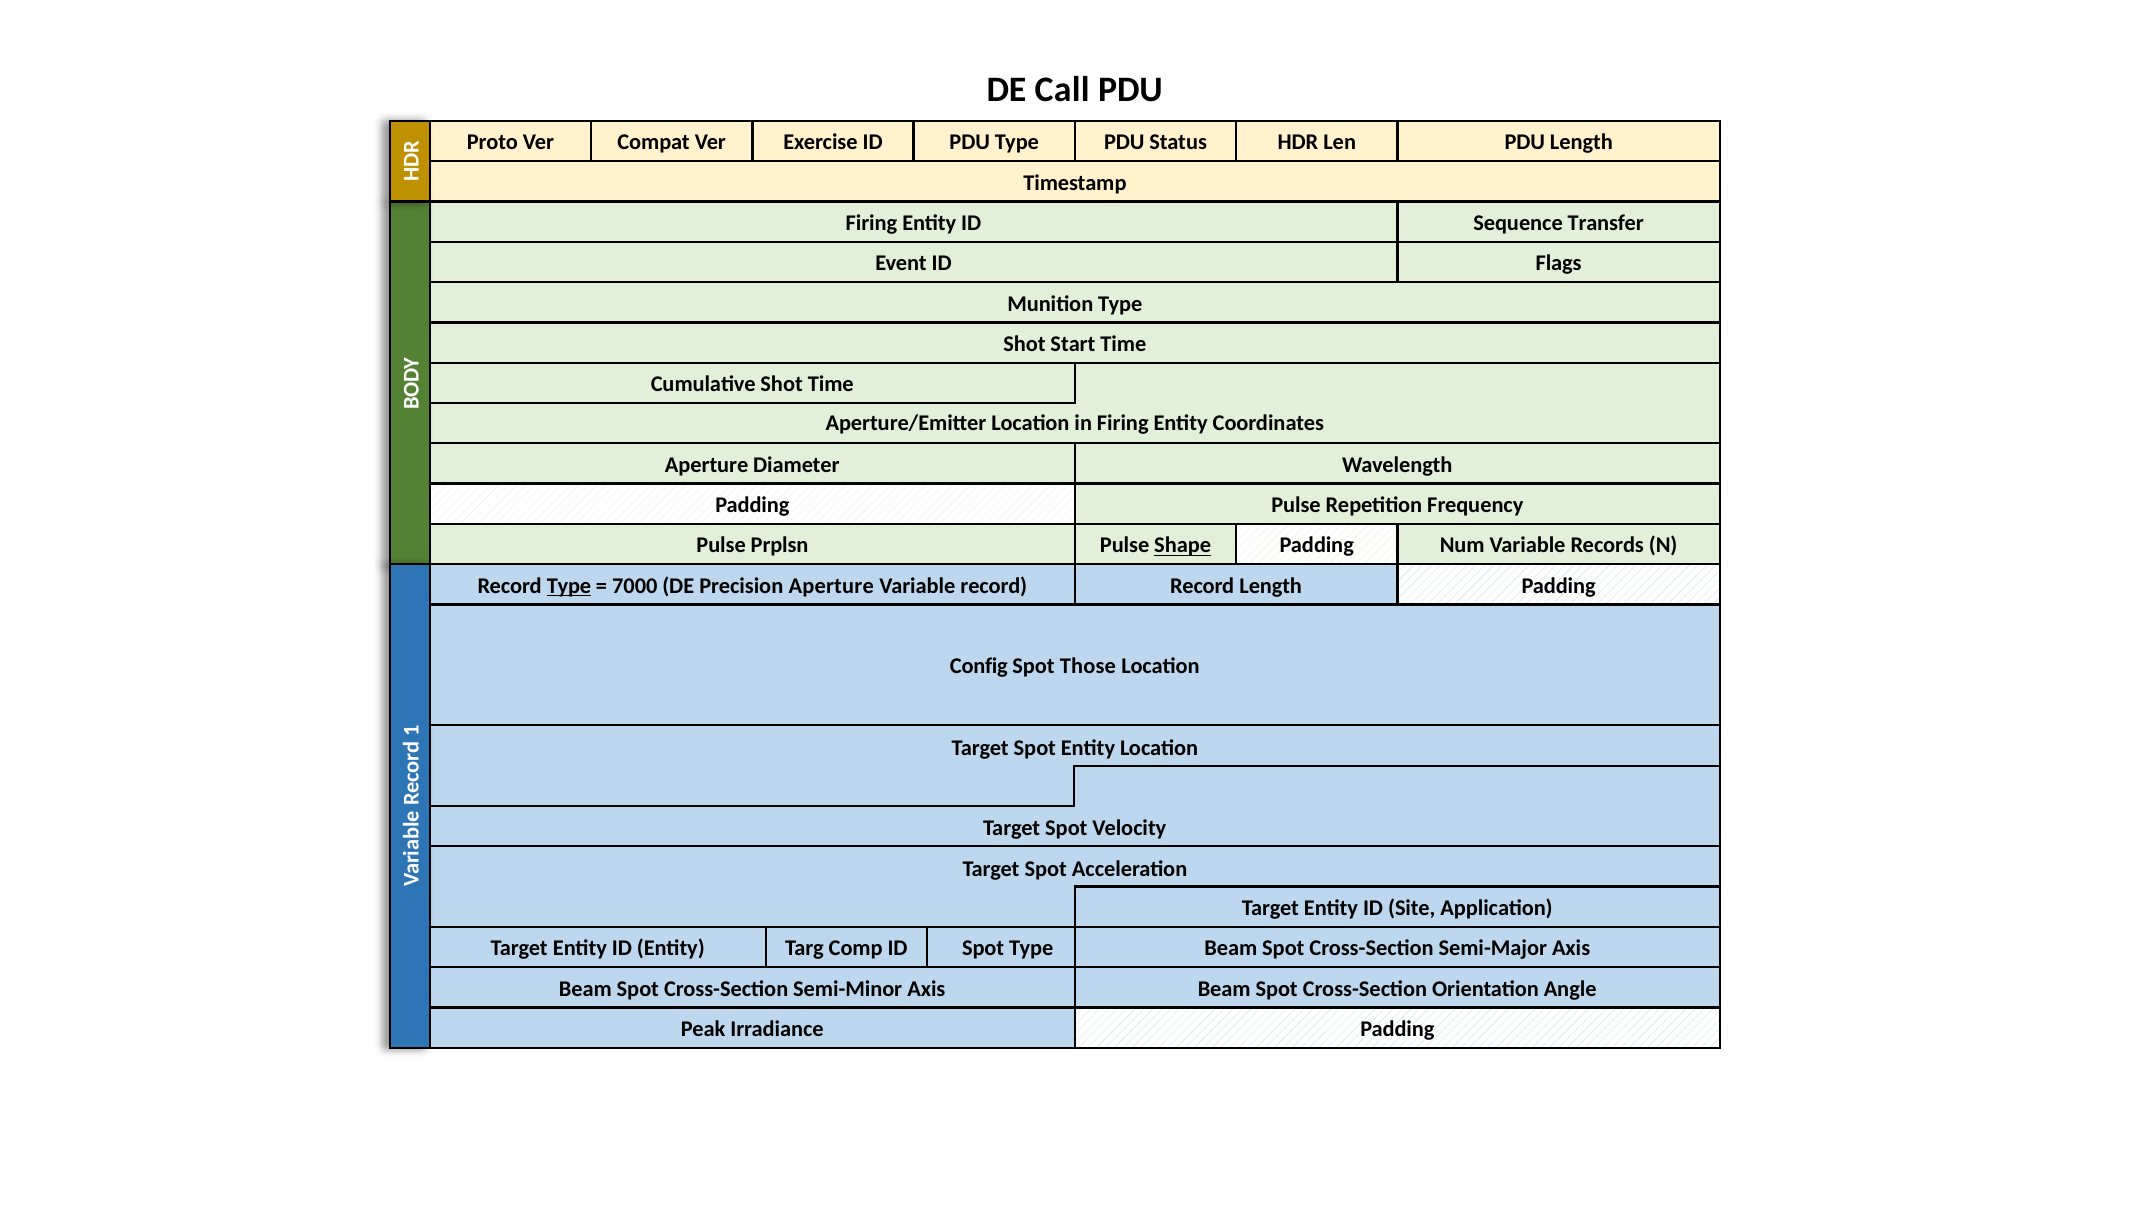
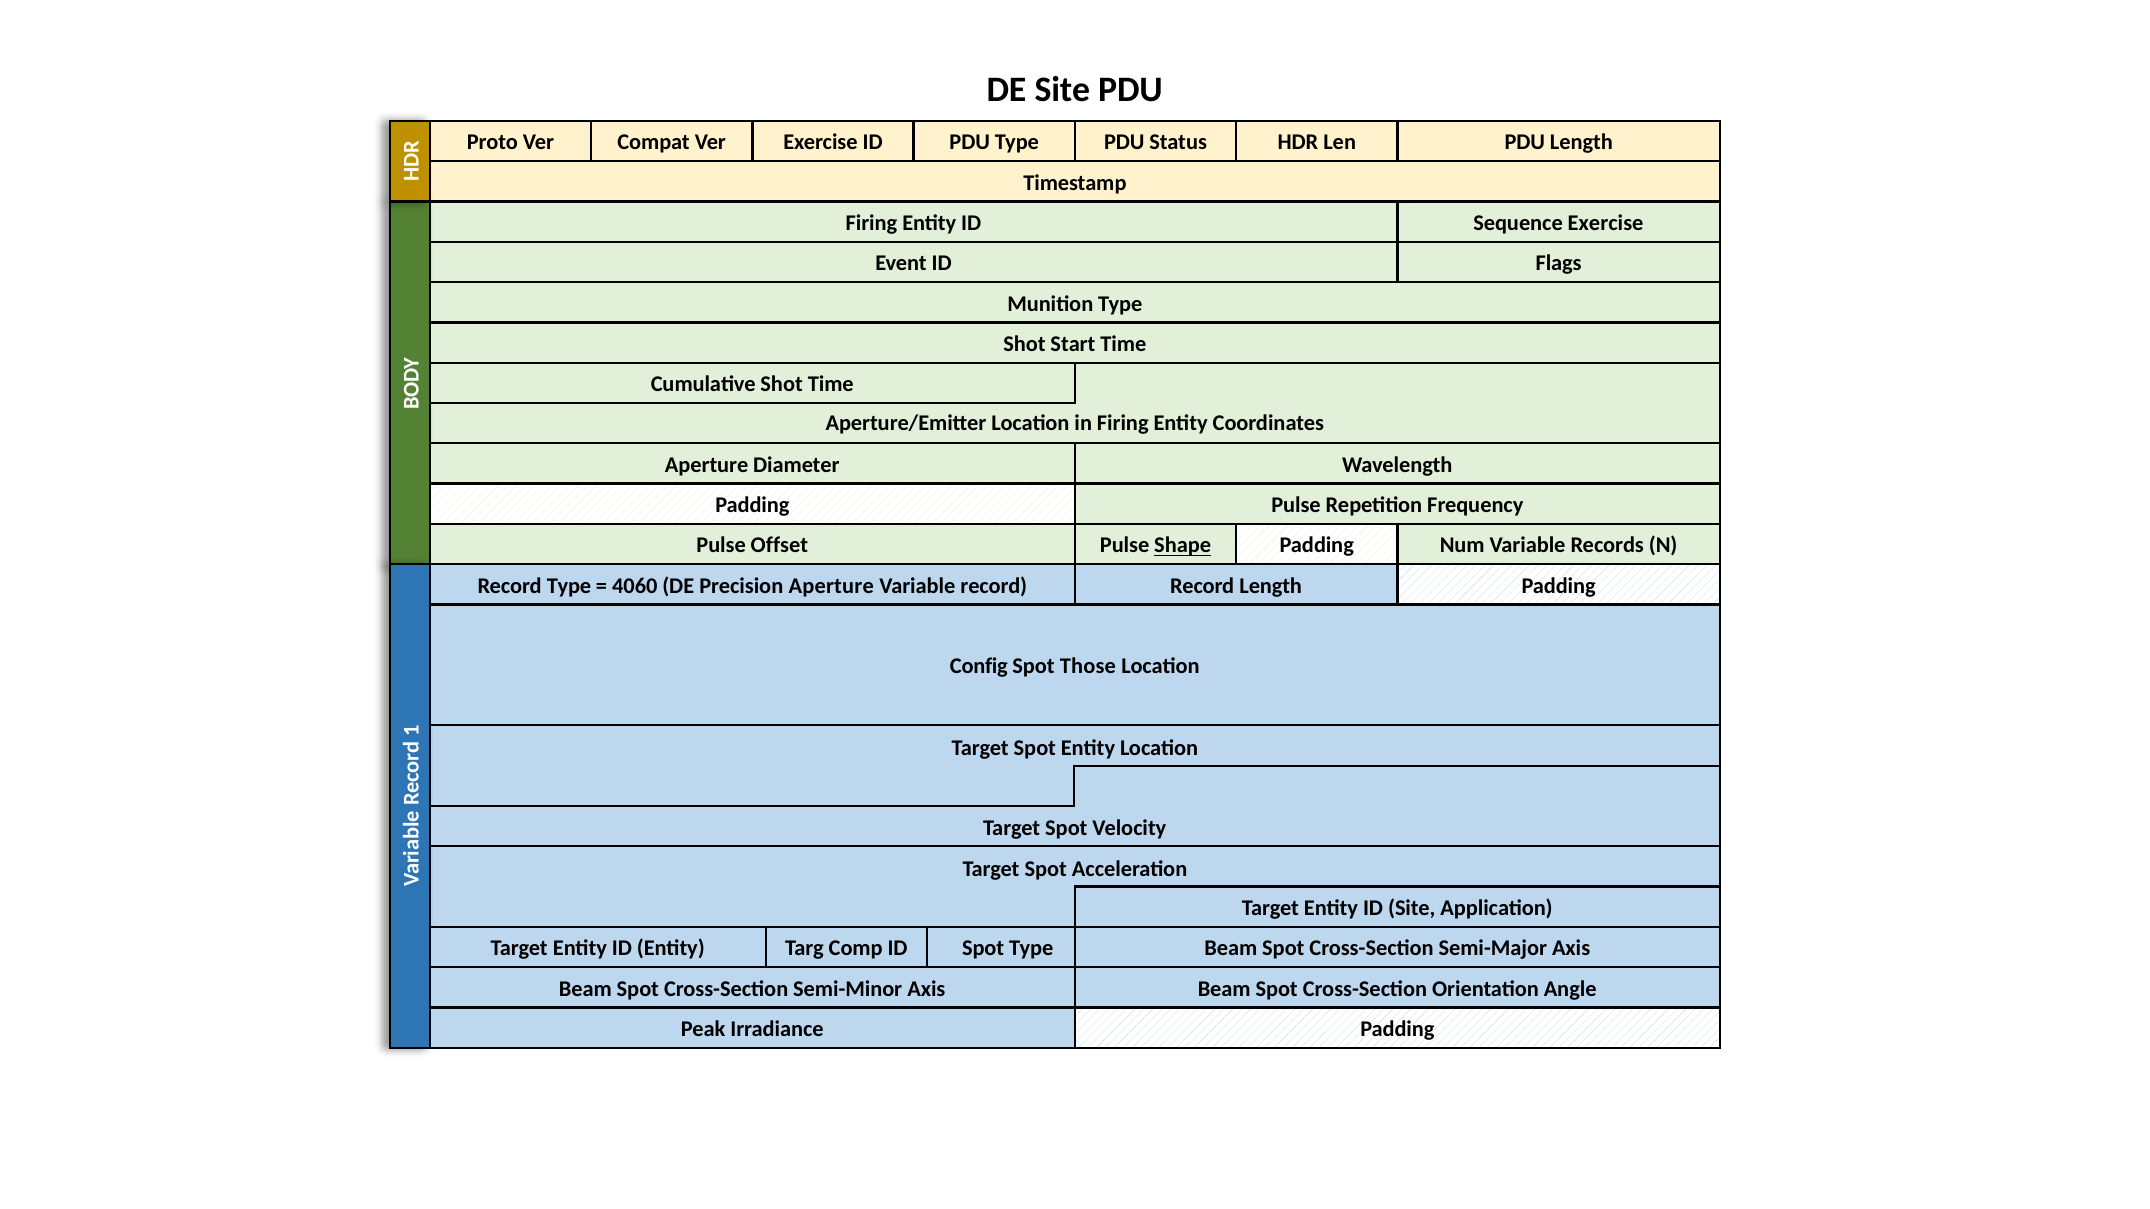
DE Call: Call -> Site (1062, 90)
Sequence Transfer: Transfer -> Exercise (1606, 223)
Prplsn: Prplsn -> Offset (779, 546)
Type underline: present -> none (569, 586)
7000: 7000 -> 4060 (635, 586)
